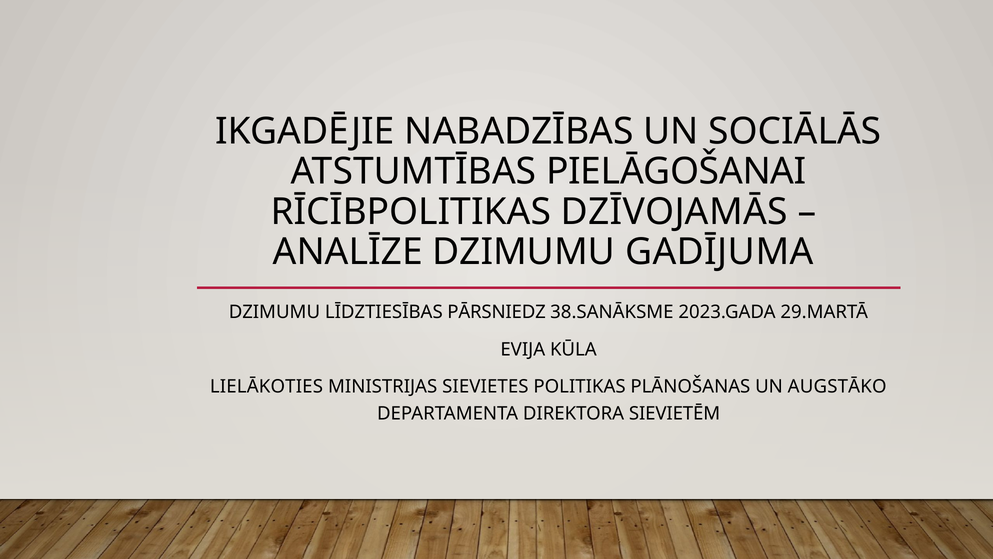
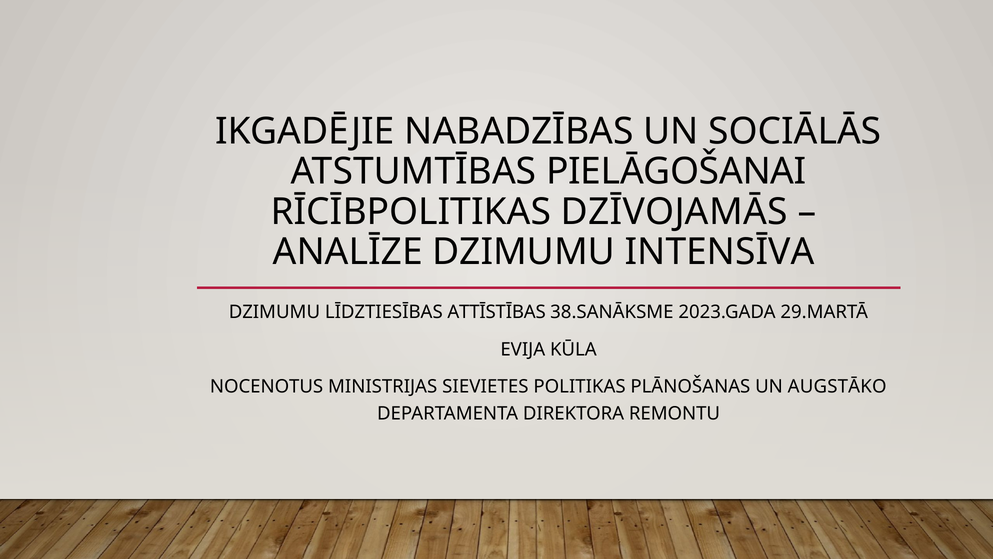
GADĪJUMA: GADĪJUMA -> INTENSĪVA (720, 252)
PĀRSNIEDZ: PĀRSNIEDZ -> ATTĪSTĪBAS (497, 312)
LIELĀKOTIES: LIELĀKOTIES -> NOCENOTUS (267, 386)
SIEVIETĒM: SIEVIETĒM -> REMONTU (675, 413)
